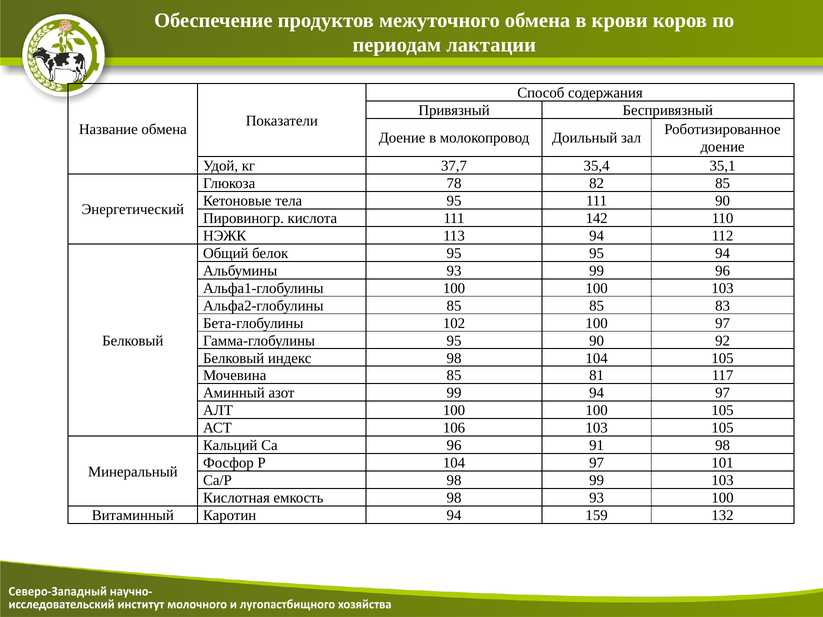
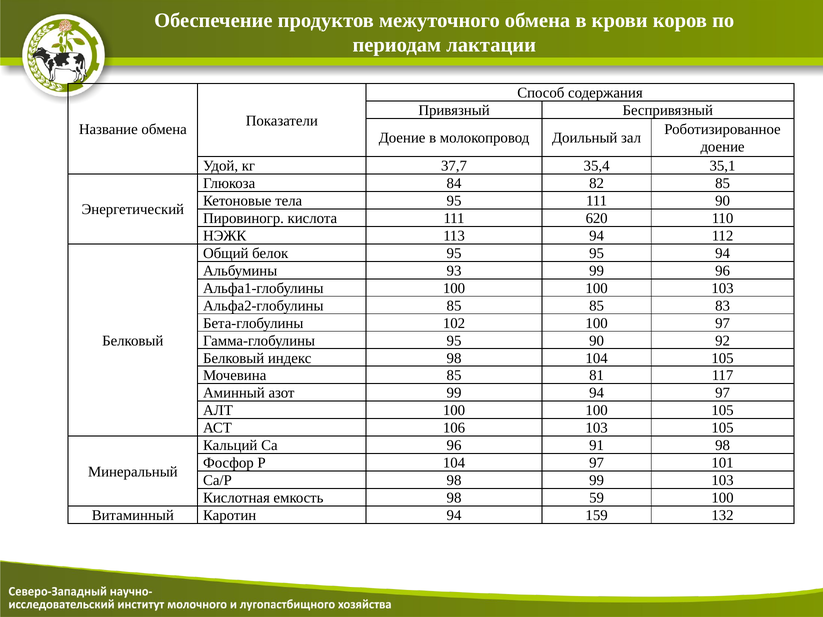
78: 78 -> 84 (454, 183)
142: 142 -> 620 (597, 218)
98 93: 93 -> 59 (597, 498)
